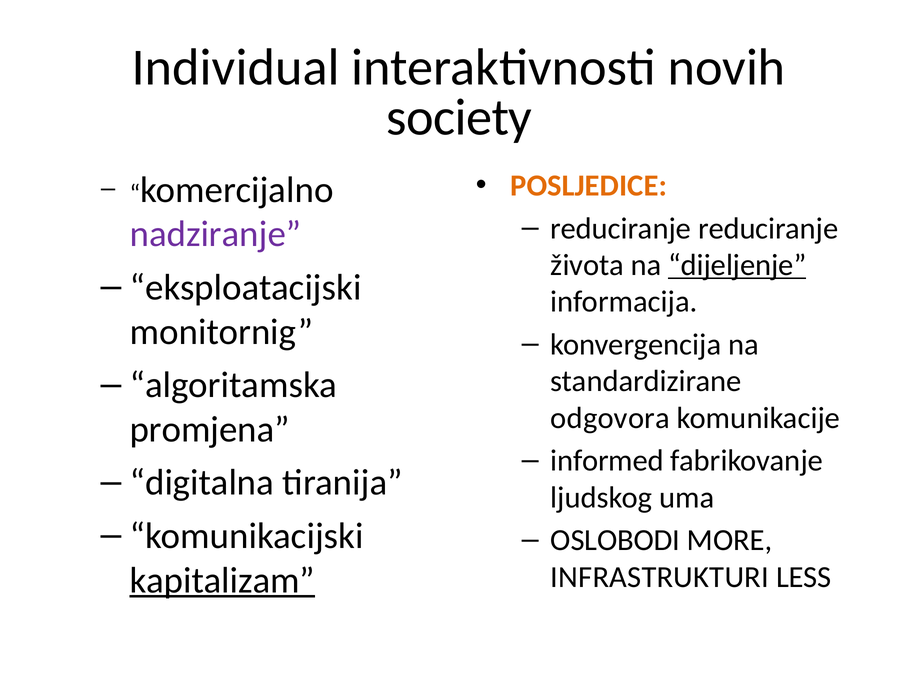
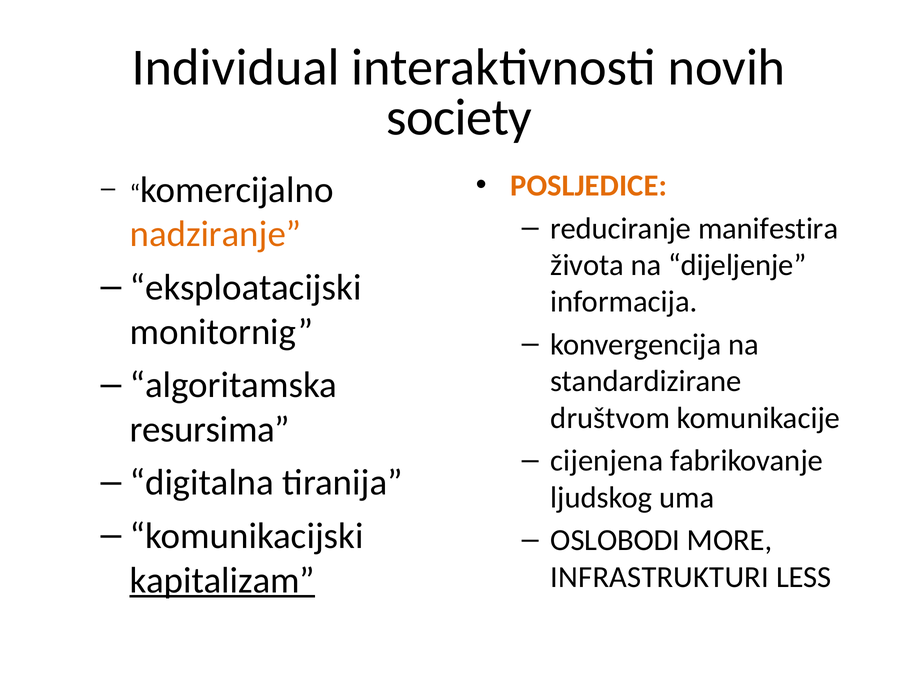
reduciranje reduciranje: reduciranje -> manifestira (768, 229)
nadziranje colour: purple -> orange (215, 234)
dijeljenje underline: present -> none (737, 265)
odgovora: odgovora -> društvom (610, 418)
promjena: promjena -> resursima (210, 430)
informed: informed -> cijenjena (607, 461)
